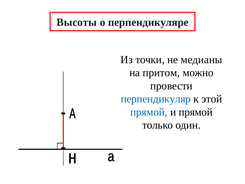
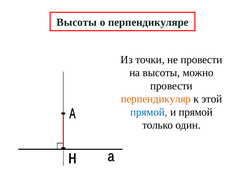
не медианы: медианы -> провести (202, 60)
на притом: притом -> высоты (161, 73)
перпендикуляр colour: blue -> orange (156, 99)
